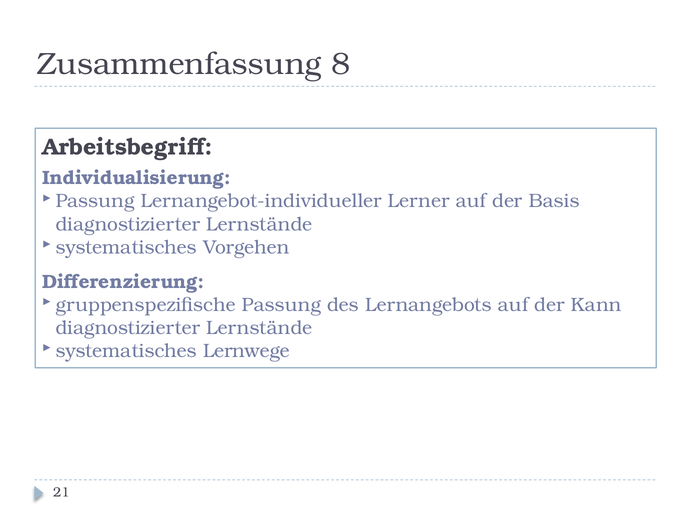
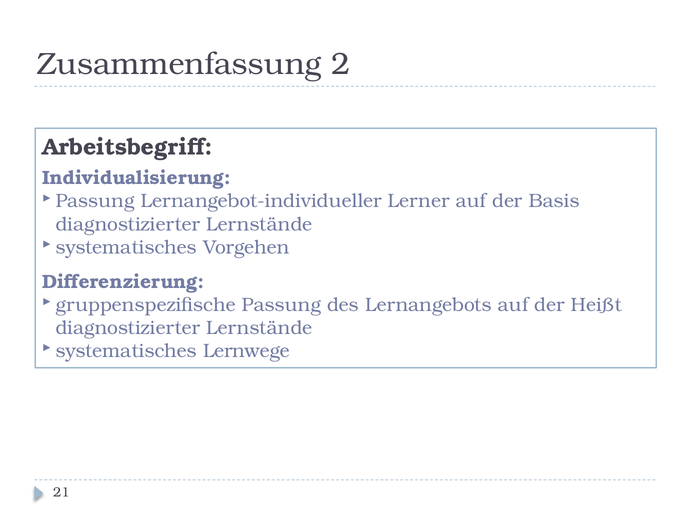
8: 8 -> 2 (341, 64)
Kann: Kann -> Heißt (596, 304)
